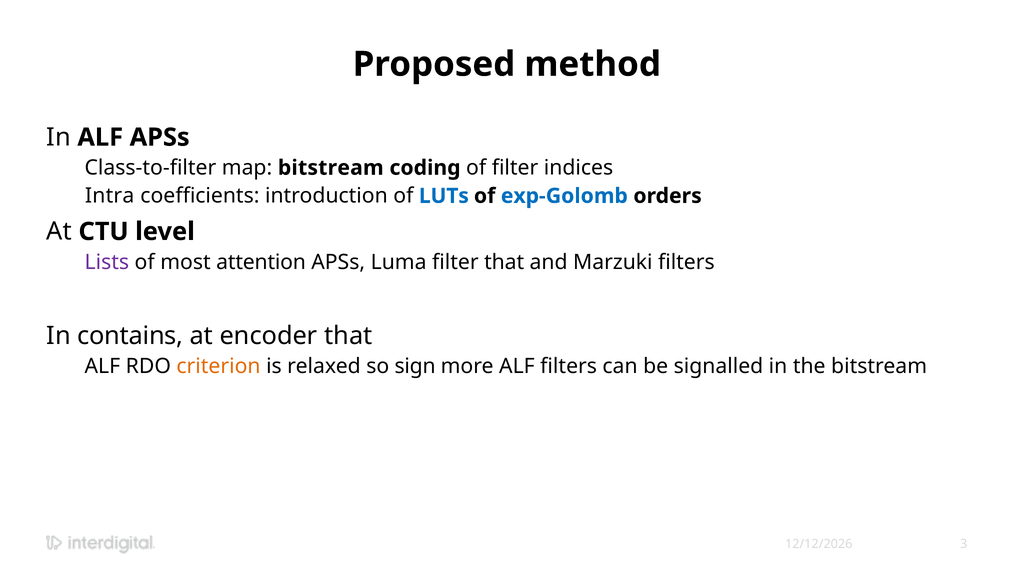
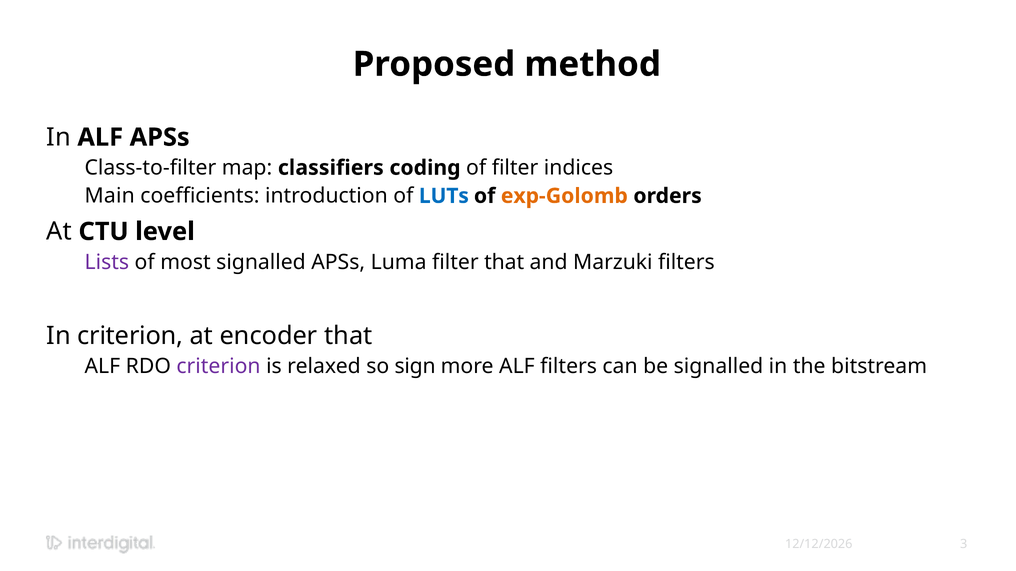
map bitstream: bitstream -> classifiers (331, 168)
Intra: Intra -> Main (110, 196)
exp-Golomb colour: blue -> orange (564, 196)
most attention: attention -> signalled (261, 262)
In contains: contains -> criterion (130, 336)
criterion colour: orange -> purple (218, 366)
